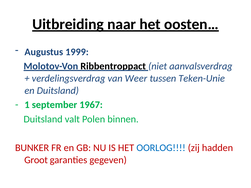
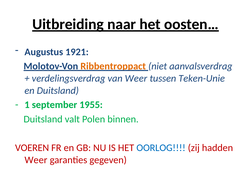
1999: 1999 -> 1921 (77, 52)
Ribbentroppact colour: black -> orange (113, 66)
1967: 1967 -> 1955 (91, 105)
BUNKER: BUNKER -> VOEREN (32, 148)
Groot: Groot -> Weer (36, 160)
